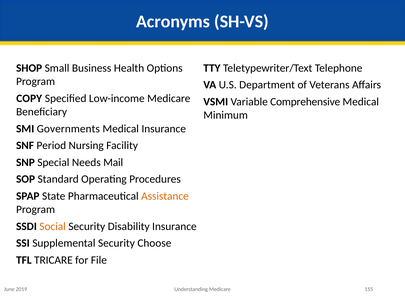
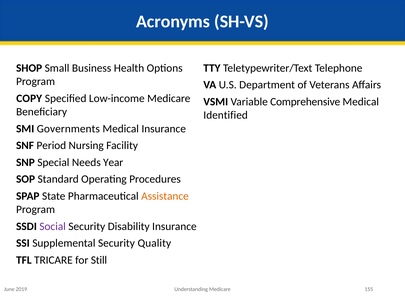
Minimum: Minimum -> Identified (226, 115)
Mail: Mail -> Year (113, 163)
Social colour: orange -> purple (53, 227)
Choose: Choose -> Quality (154, 244)
File: File -> Still (99, 261)
